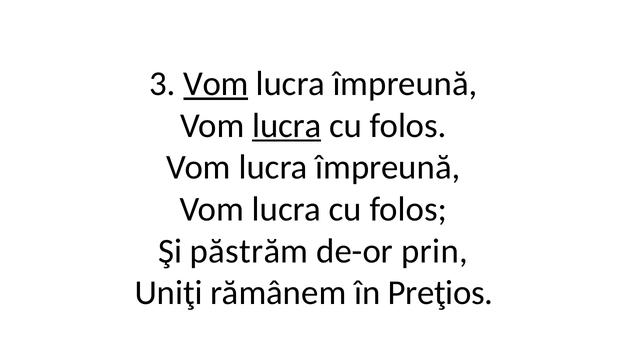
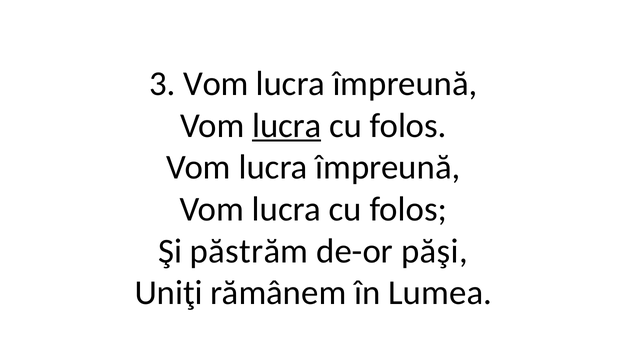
Vom underline: present -> none (216, 84)
prin: prin -> păşi (435, 251)
Preţios: Preţios -> Lumea (440, 293)
